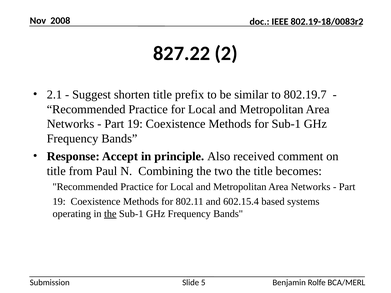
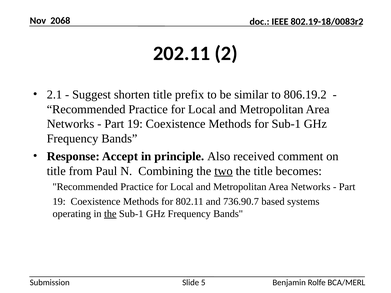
2008: 2008 -> 2068 (60, 21)
827.22: 827.22 -> 202.11 (182, 54)
802.19.7: 802.19.7 -> 806.19.2 (305, 95)
two underline: none -> present (223, 171)
602.15.4: 602.15.4 -> 736.90.7 (241, 202)
